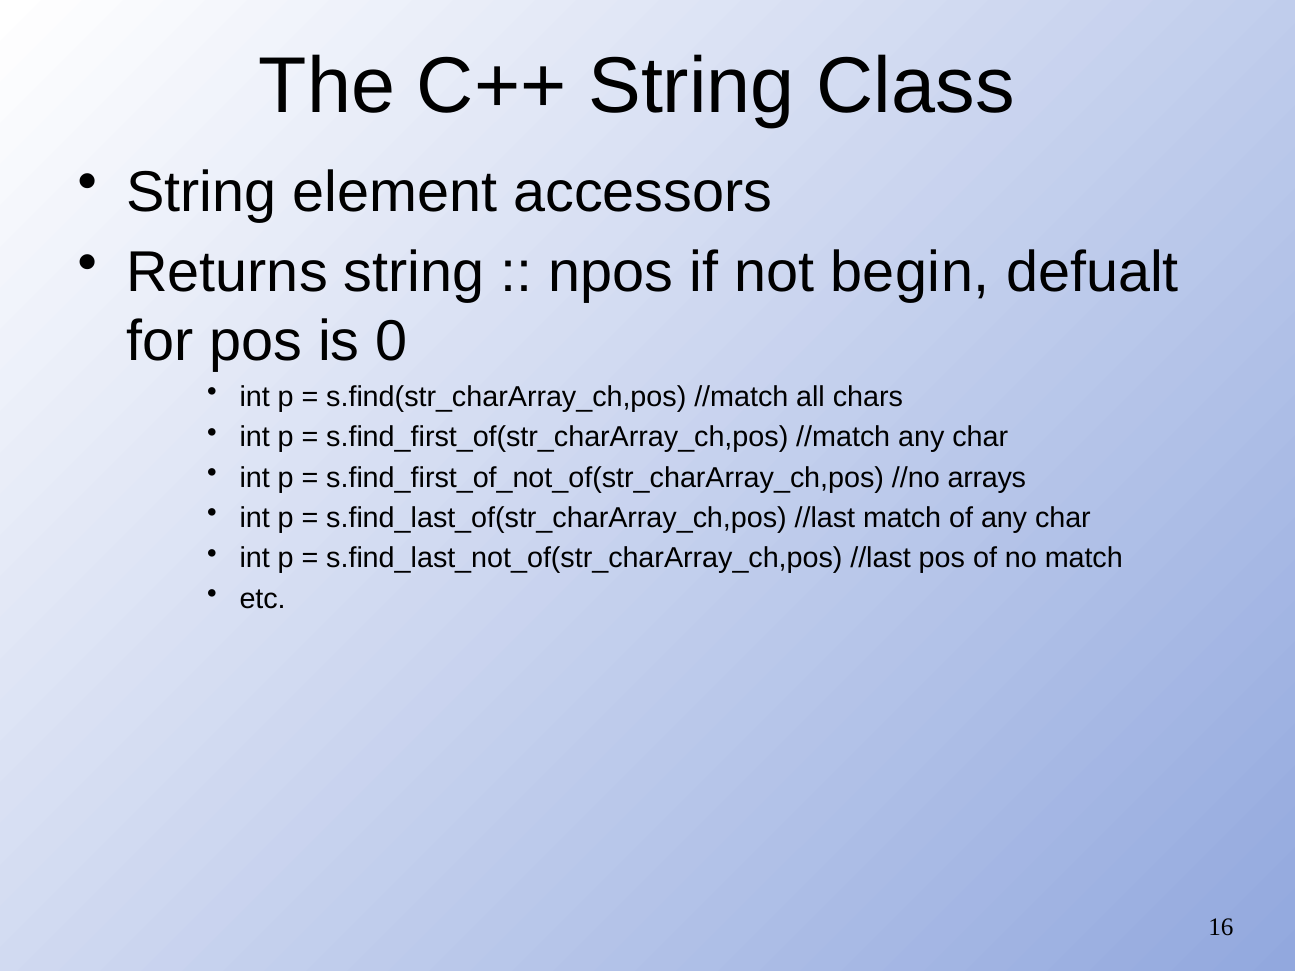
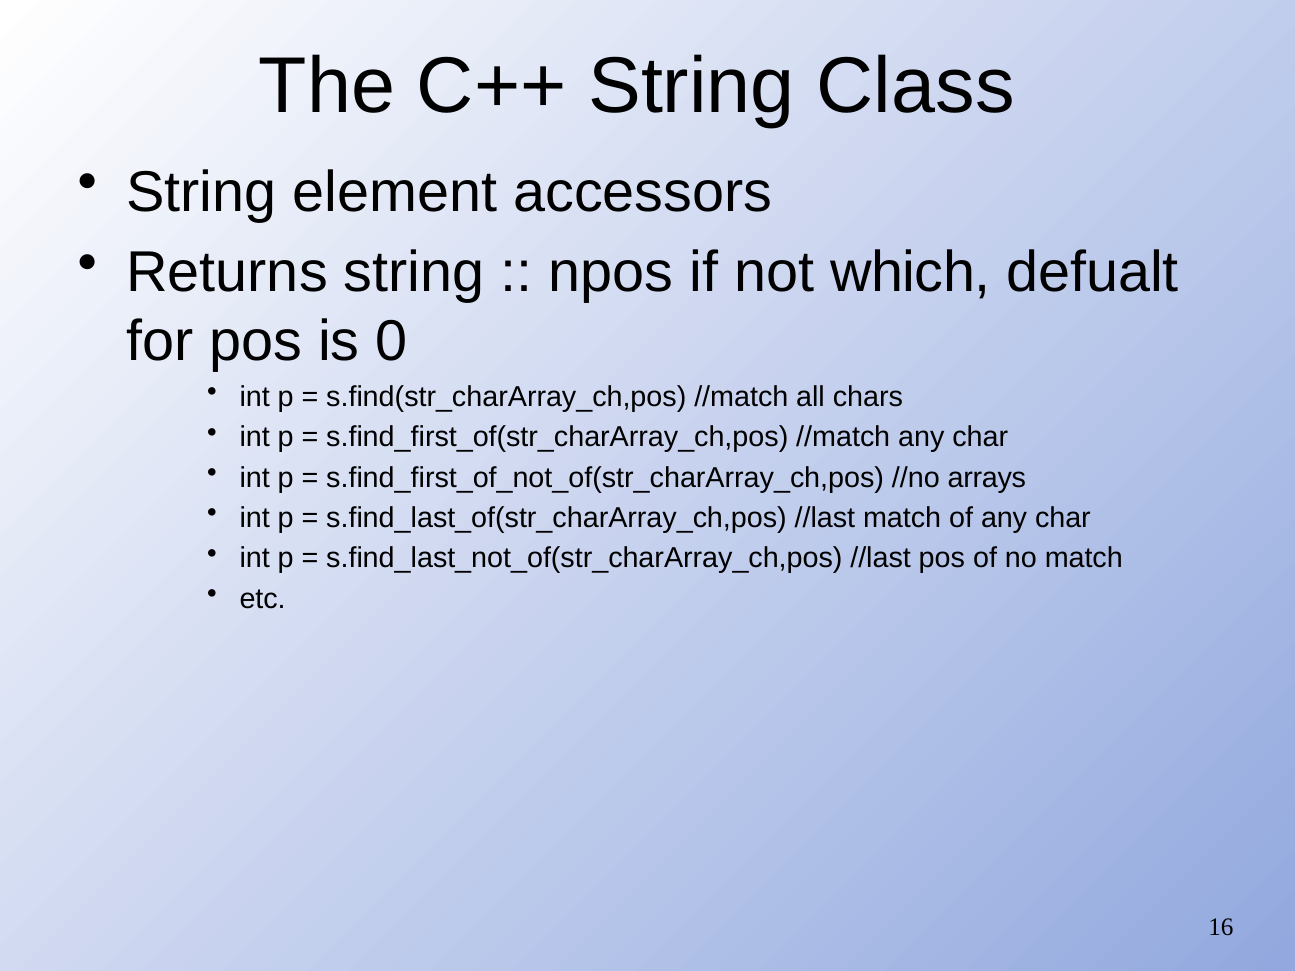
begin: begin -> which (910, 273)
